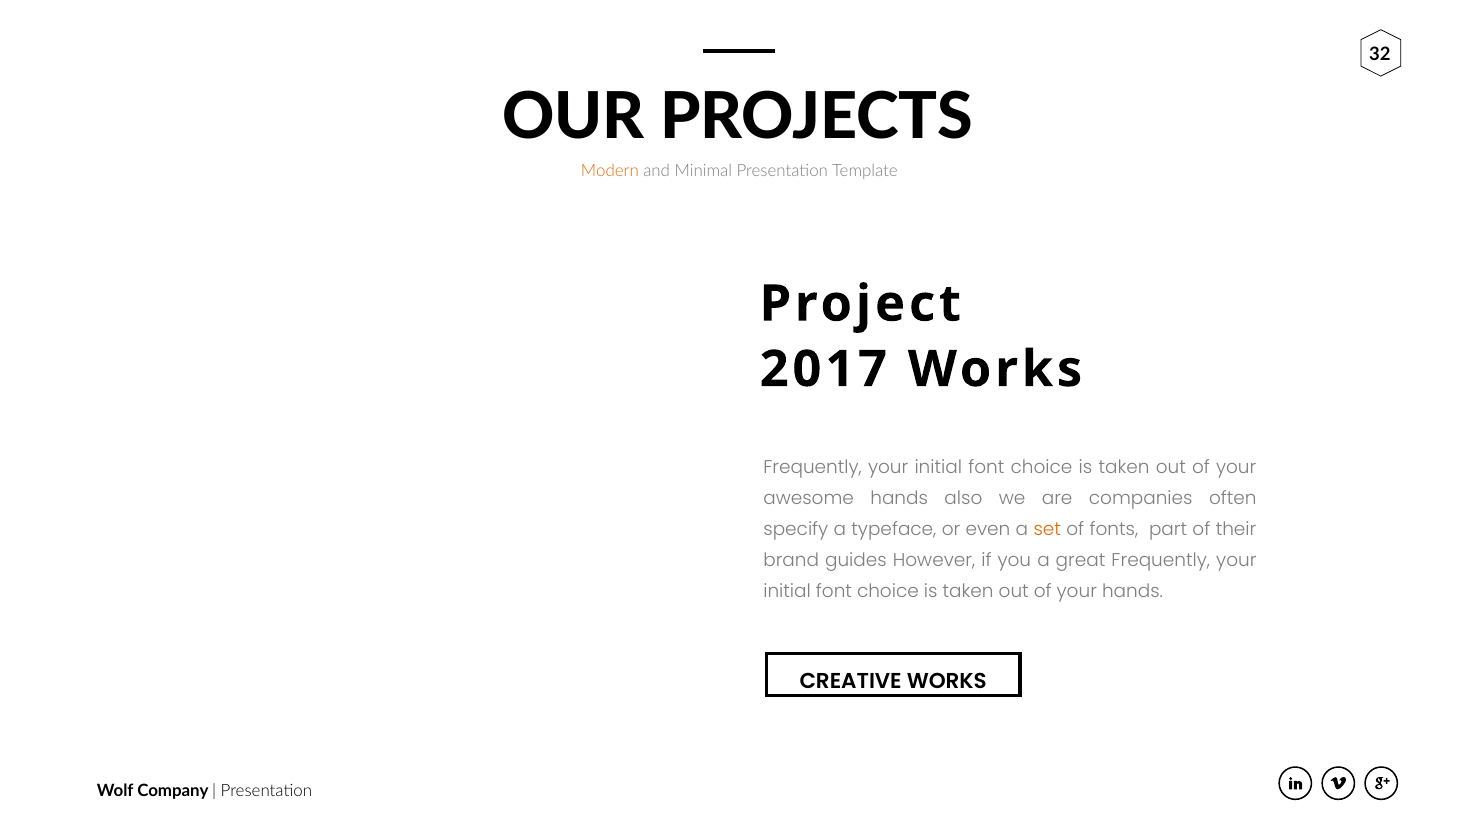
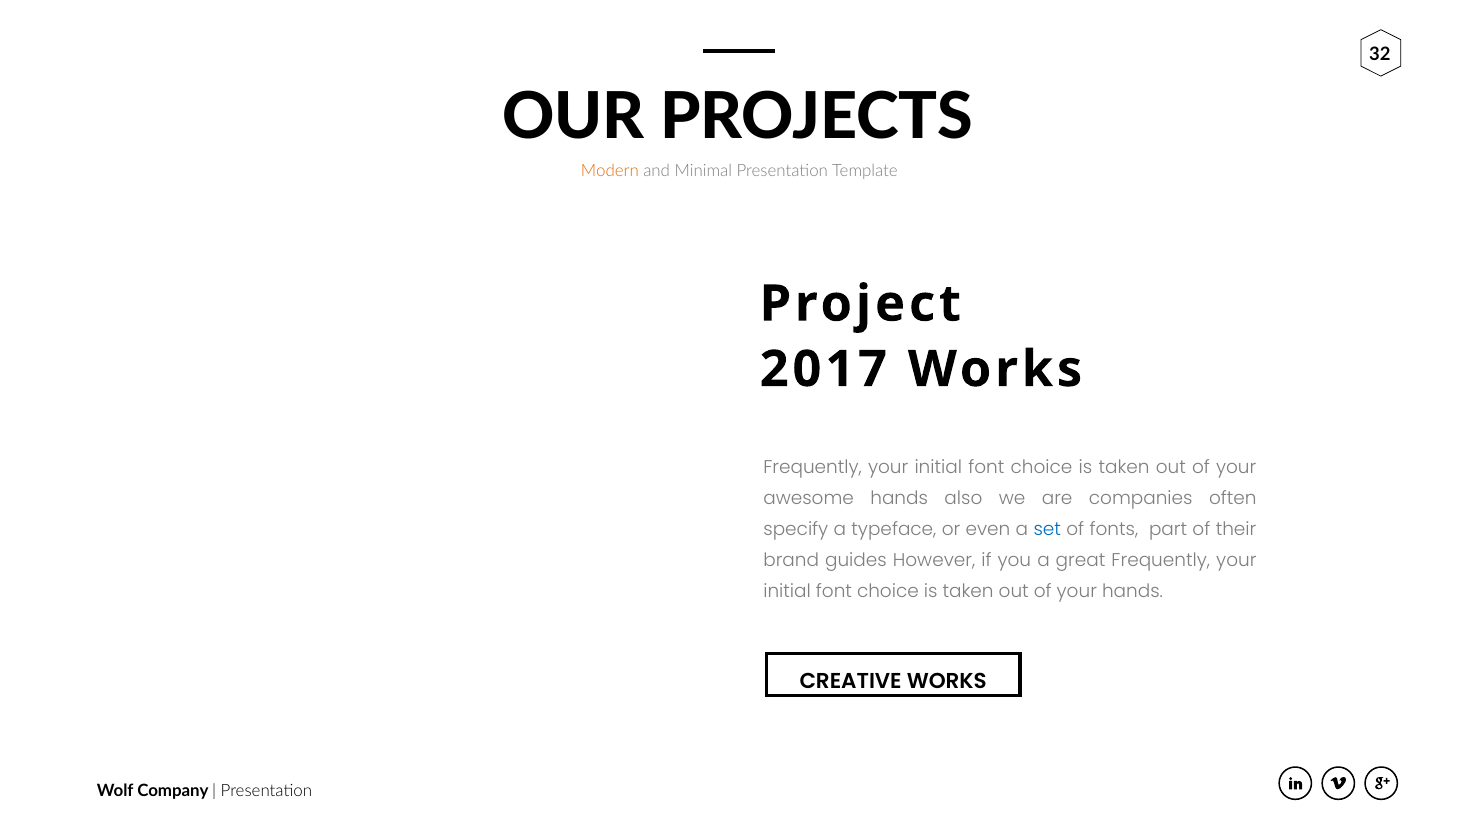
set colour: orange -> blue (1047, 529)
